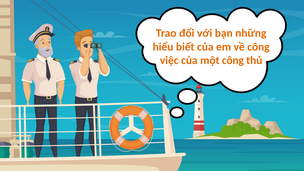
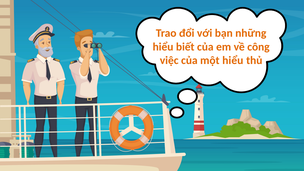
một công: công -> hiểu (233, 60)
